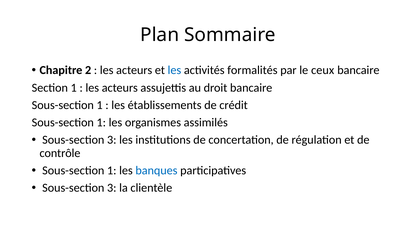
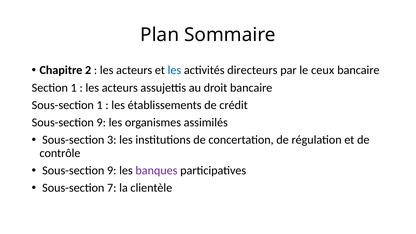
formalités: formalités -> directeurs (252, 70)
1: 1 -> 9 (101, 123)
1: 1 -> 9 (112, 170)
banques colour: blue -> purple (156, 170)
3: 3 -> 7 (112, 188)
